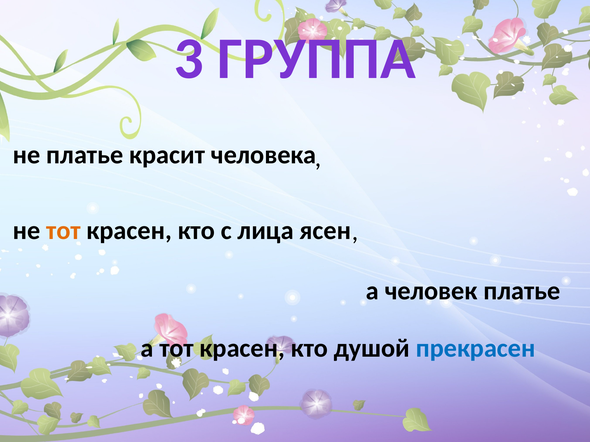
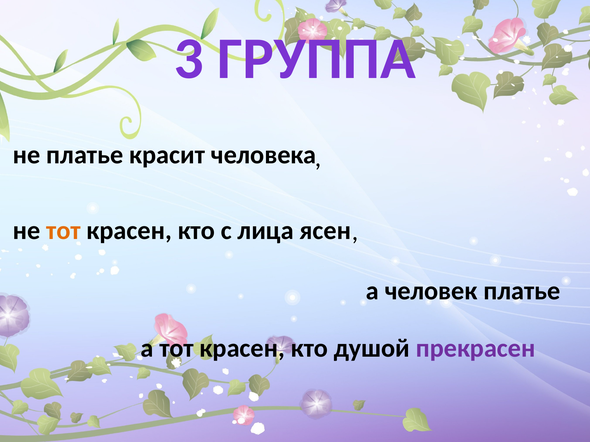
прекрасен colour: blue -> purple (476, 349)
